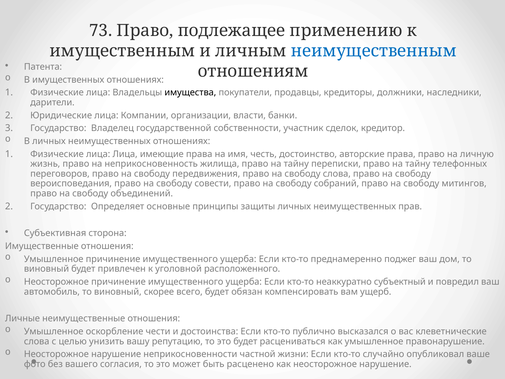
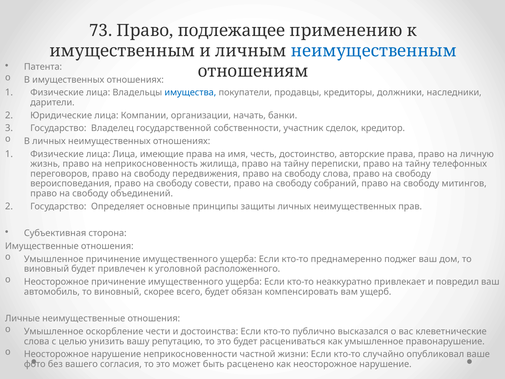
имущества colour: black -> blue (190, 93)
власти: власти -> начать (250, 115)
субъектный: субъектный -> привлекает (400, 282)
